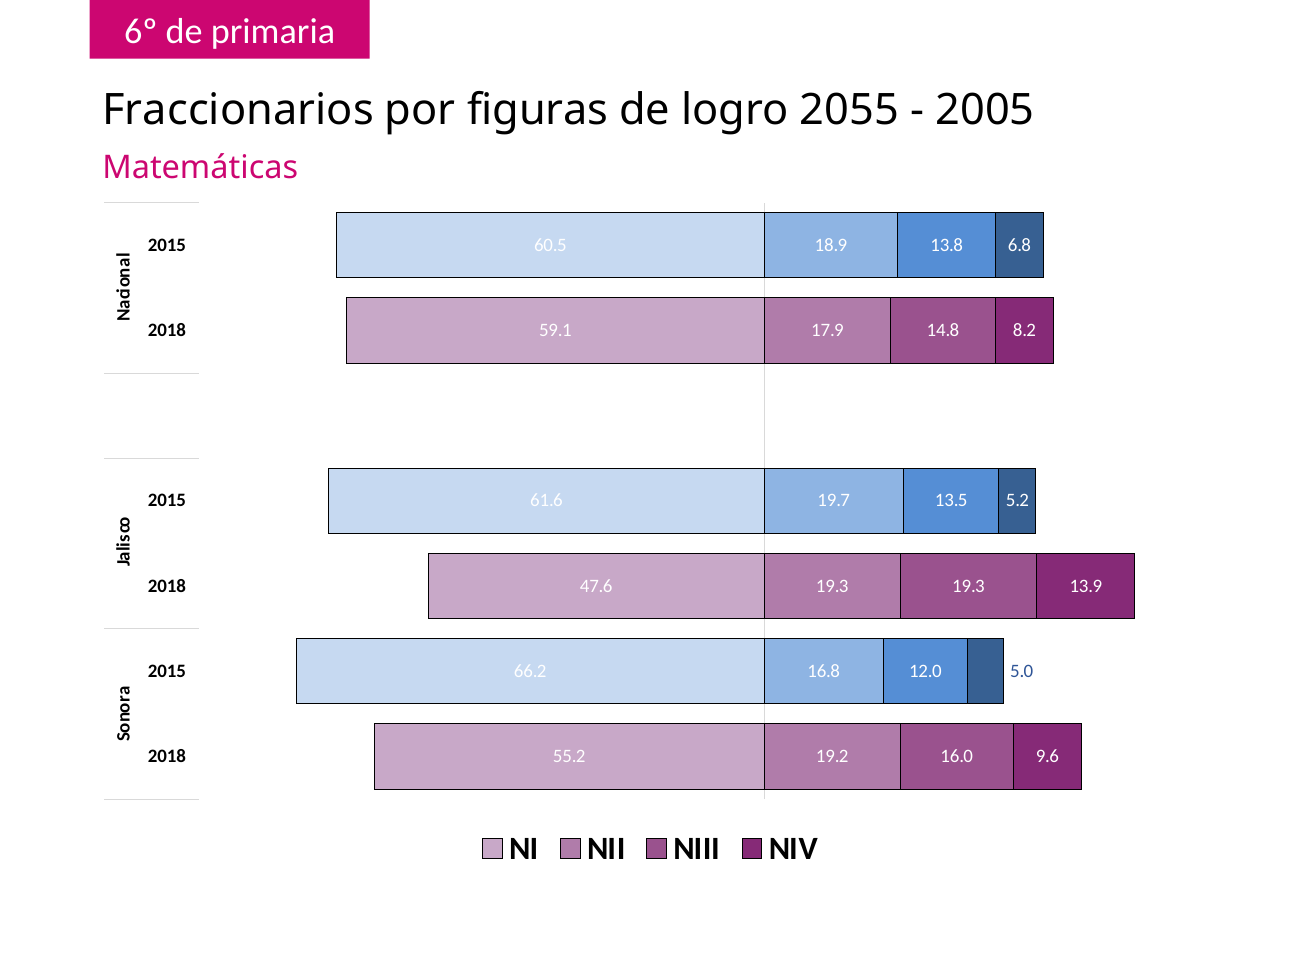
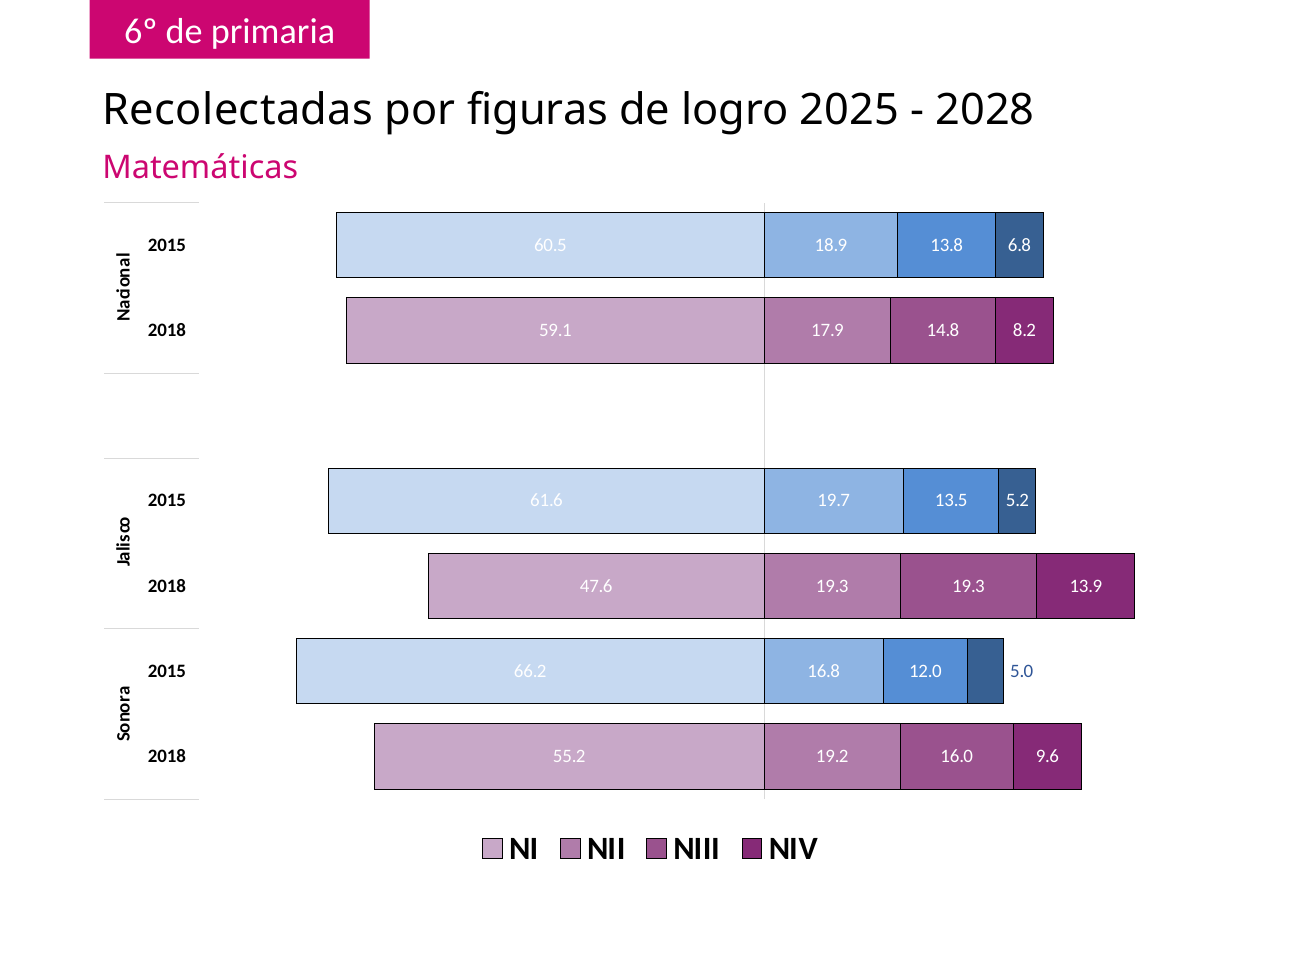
Fraccionarios: Fraccionarios -> Recolectadas (238, 110)
2055: 2055 -> 2025 (849, 110)
2005: 2005 -> 2028 (985, 110)
